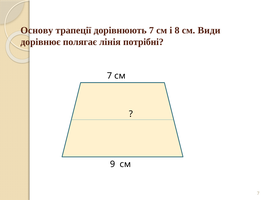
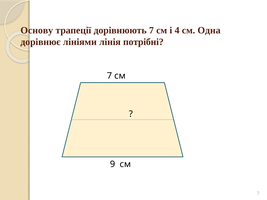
8: 8 -> 4 (177, 30)
Види: Види -> Одна (209, 30)
полягає: полягає -> лініями (80, 42)
